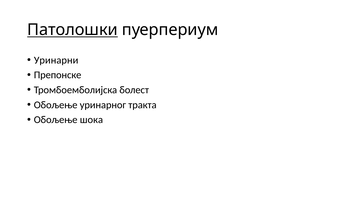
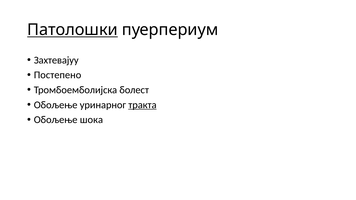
Уринарни: Уринарни -> Захтевајуу (56, 60)
Препонске: Препонске -> Постепено (58, 75)
тракта underline: none -> present (142, 105)
